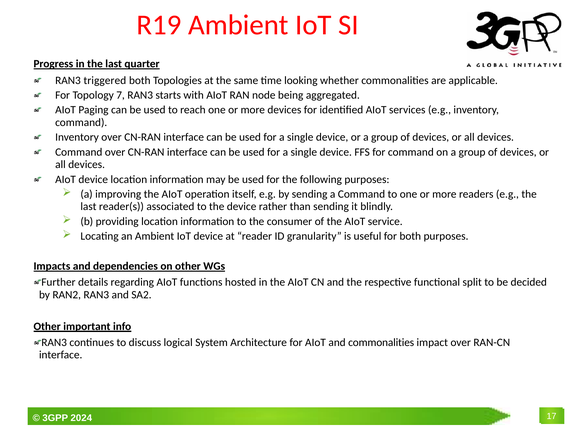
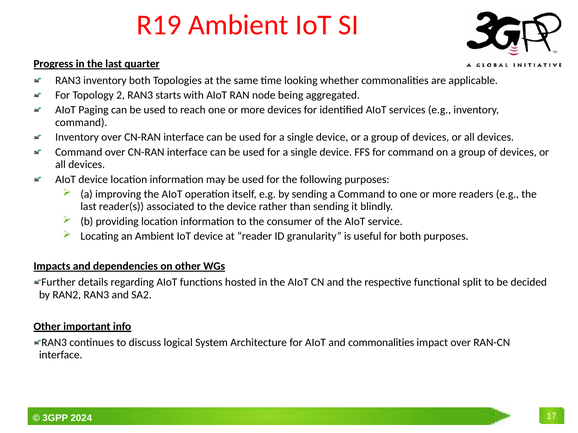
RAN3 triggered: triggered -> inventory (105, 80)
7: 7 -> 2 (121, 95)
